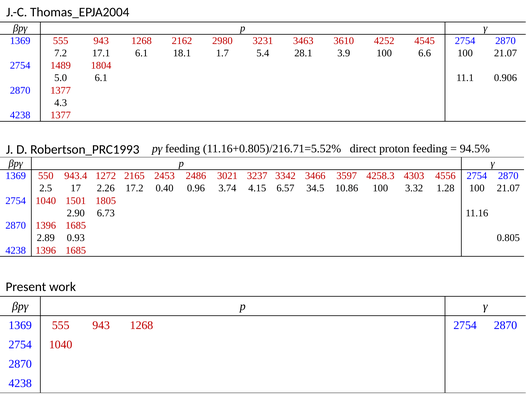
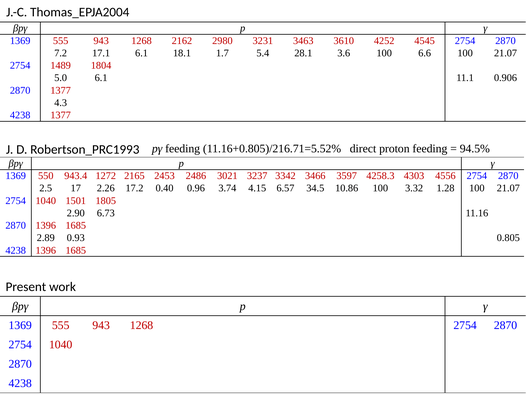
3.9: 3.9 -> 3.6 (344, 53)
